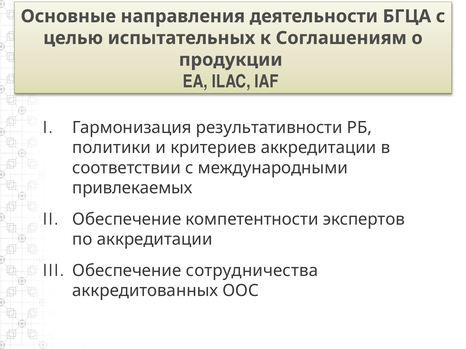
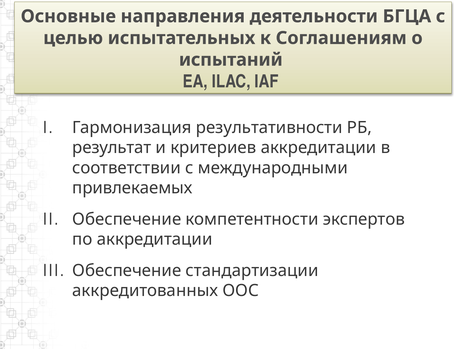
продукции: продукции -> испытаний (231, 60)
политики: политики -> результат (112, 148)
сотрудничества: сотрудничества -> стандартизации (252, 271)
